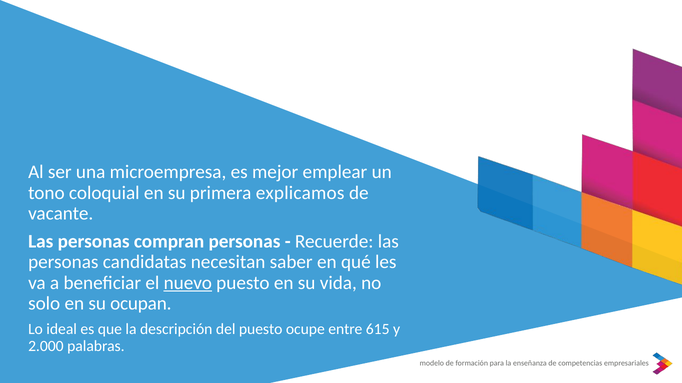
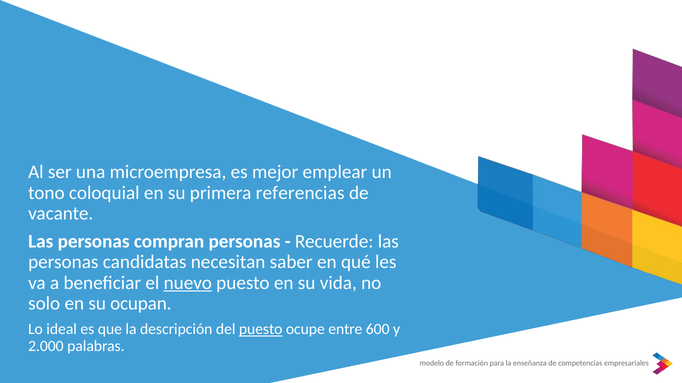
explicamos: explicamos -> referencias (300, 193)
puesto underline: none -> present (261, 330)
615: 615 -> 600 (378, 330)
